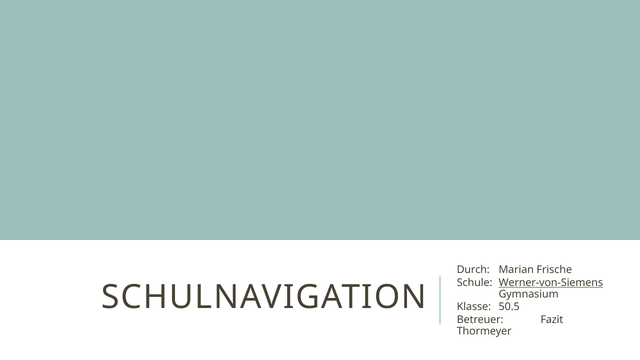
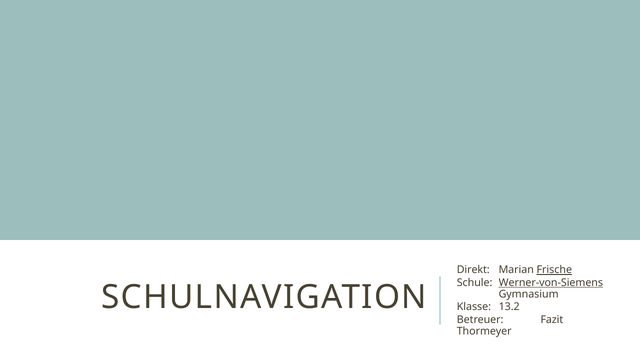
Durch: Durch -> Direkt (473, 270)
Frische underline: none -> present (554, 270)
50.5: 50.5 -> 13.2 (509, 307)
